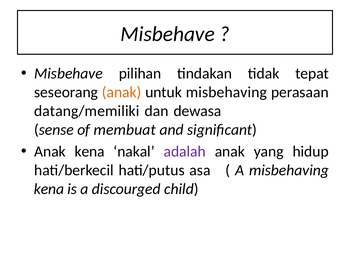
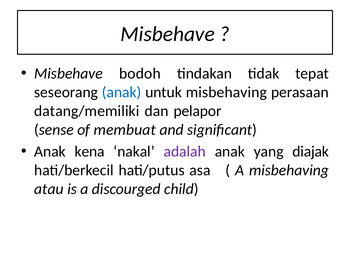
pilihan: pilihan -> bodoh (140, 73)
anak colour: orange -> blue (122, 92)
dewasa: dewasa -> pelapor (198, 111)
hidup: hidup -> diajak (311, 151)
kena: kena -> atau (49, 189)
